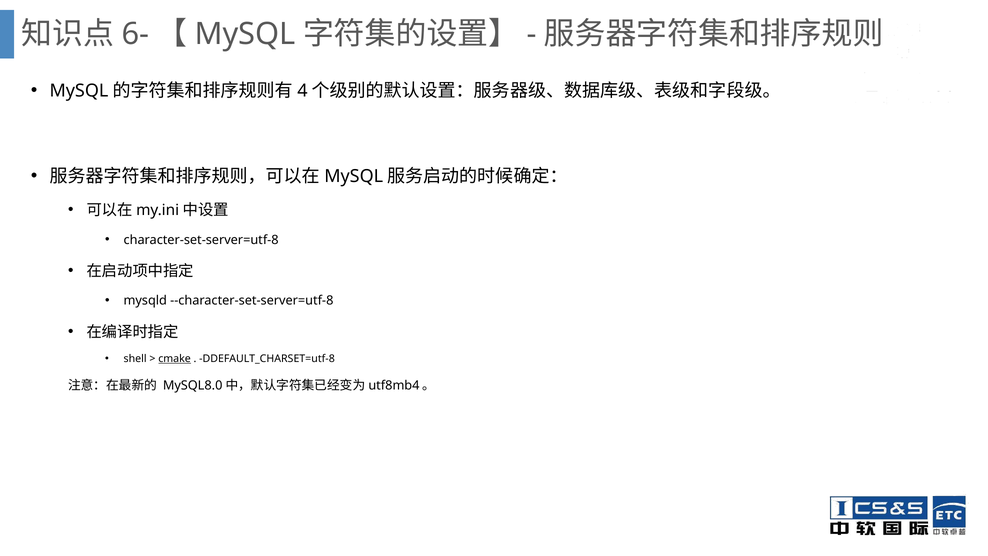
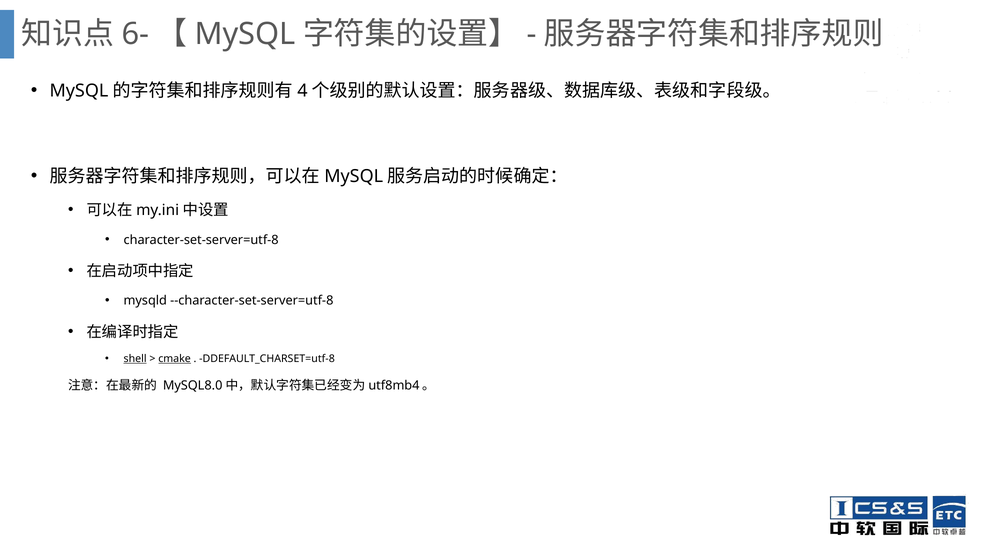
shell underline: none -> present (135, 359)
